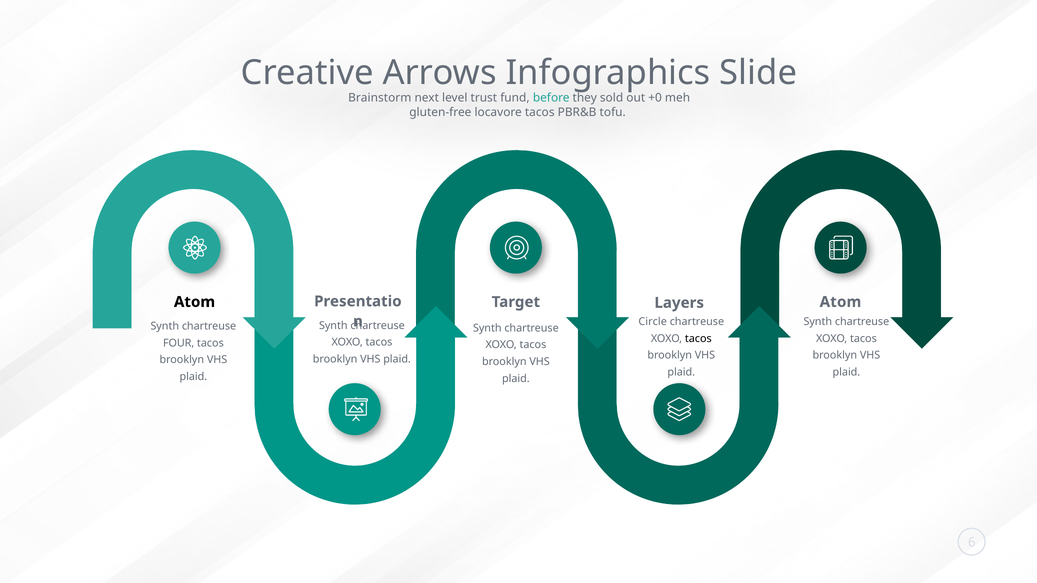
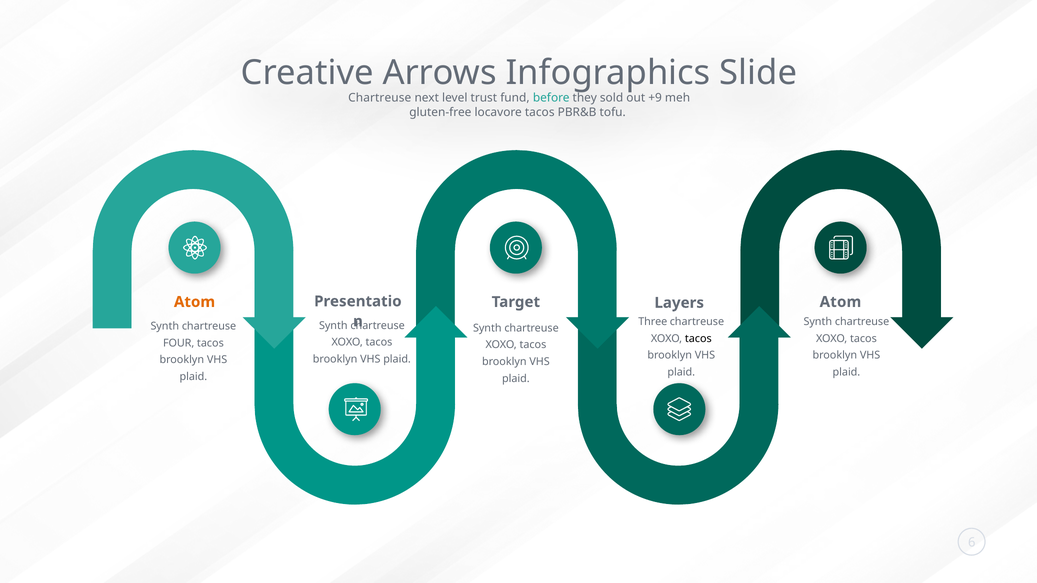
Brainstorm: Brainstorm -> Chartreuse (380, 98)
+0: +0 -> +9 (655, 98)
Atom colour: black -> orange (195, 302)
Circle: Circle -> Three (653, 322)
